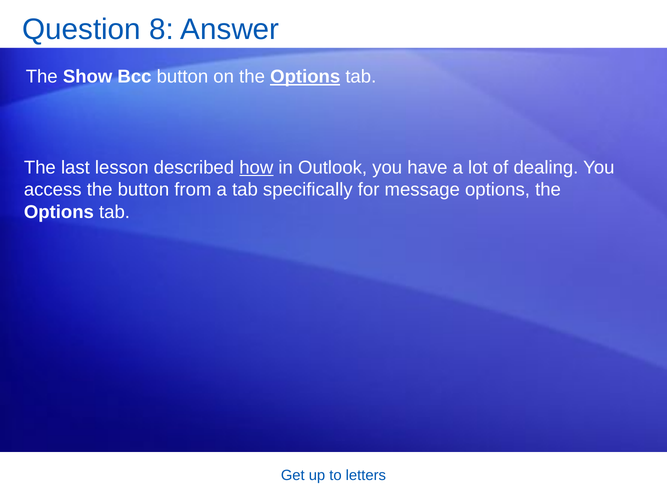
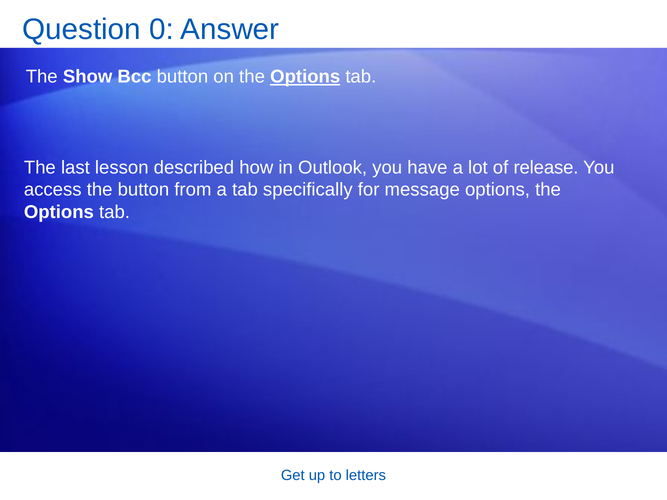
8: 8 -> 0 (161, 30)
how underline: present -> none (256, 168)
dealing: dealing -> release (546, 168)
